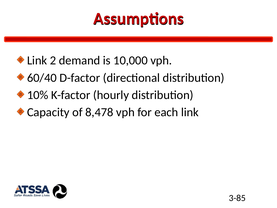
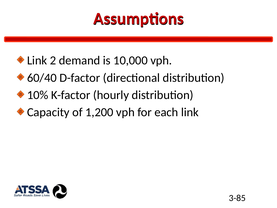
8,478: 8,478 -> 1,200 (99, 112)
